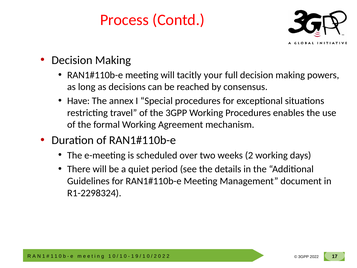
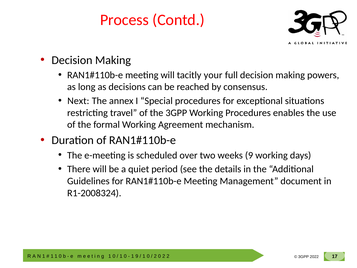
Have: Have -> Next (78, 101)
weeks 2: 2 -> 9 (249, 155)
R1-2298324: R1-2298324 -> R1-2008324 (94, 193)
